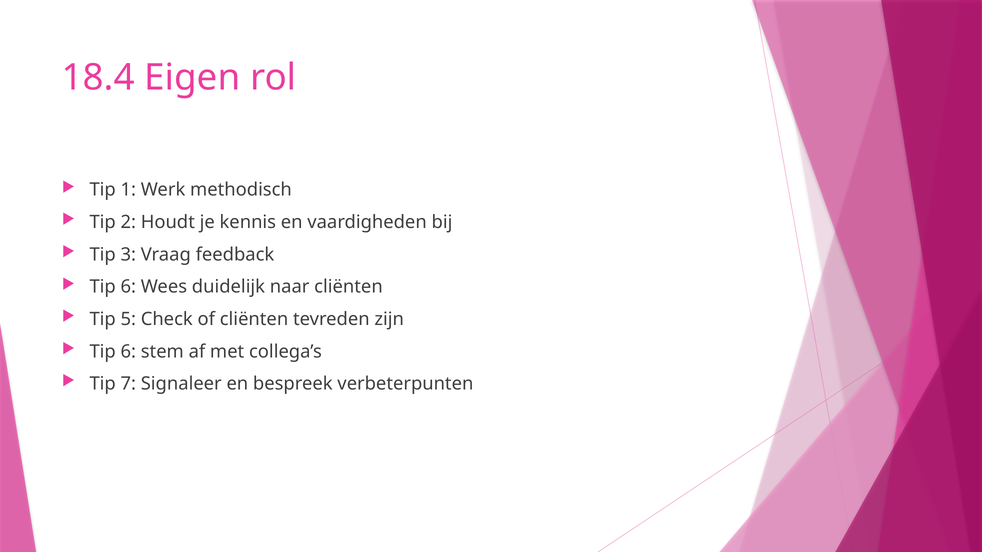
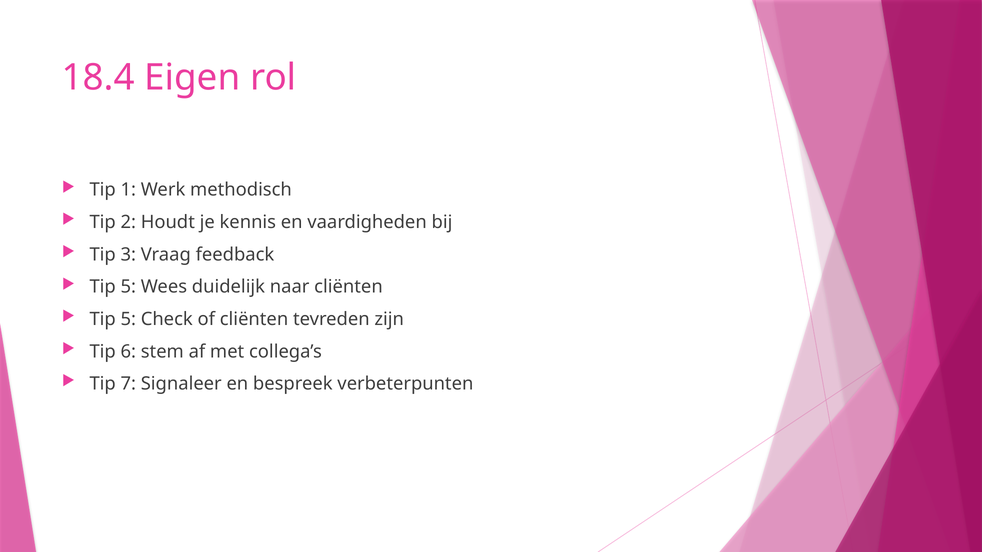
6: 6 -> 5 (128, 287)
